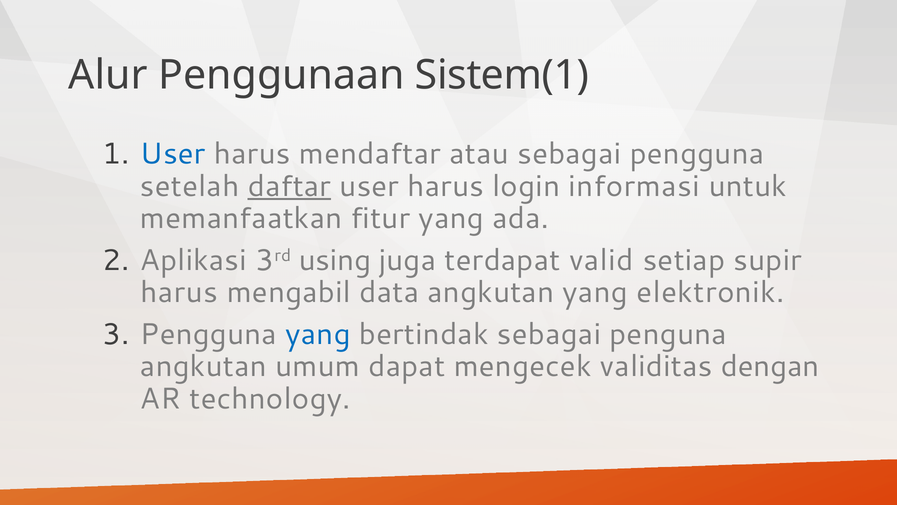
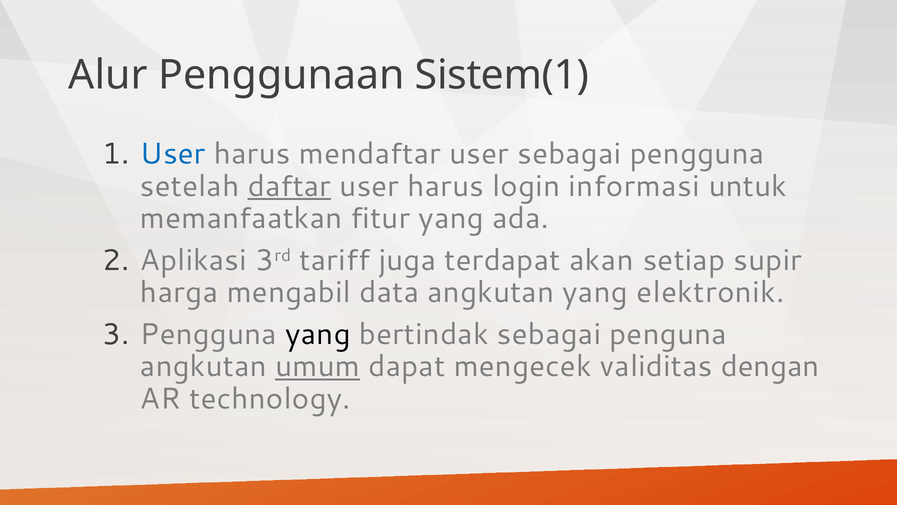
mendaftar atau: atau -> user (479, 154)
using: using -> tariff (335, 260)
valid: valid -> akan (601, 260)
harus: harus -> harga (179, 292)
yang colour: blue -> black (318, 334)
umum underline: none -> present (318, 366)
